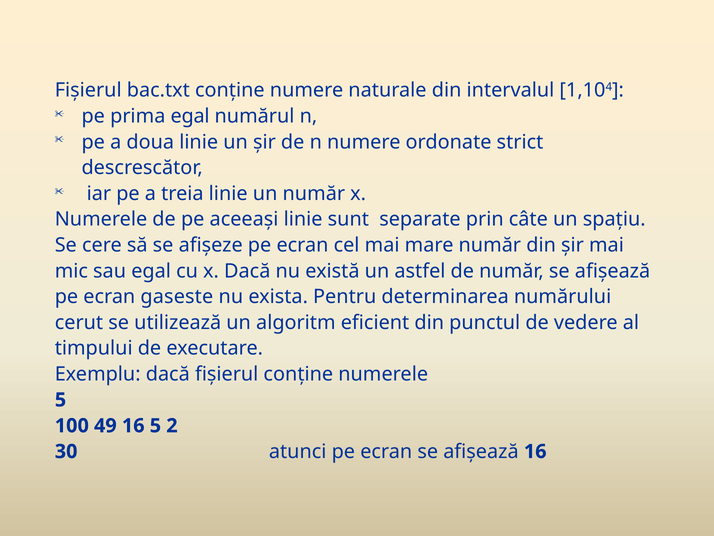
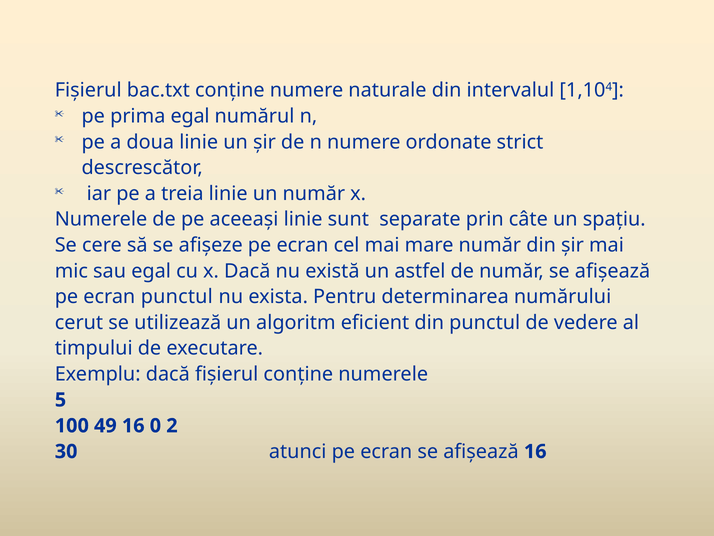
ecran gaseste: gaseste -> punctul (177, 296)
16 5: 5 -> 0 (155, 425)
